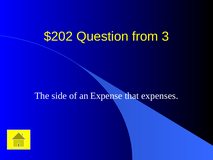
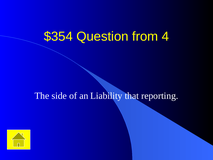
$202: $202 -> $354 (58, 36)
3: 3 -> 4 (165, 36)
Expense: Expense -> Liability (106, 96)
expenses: expenses -> reporting (160, 96)
